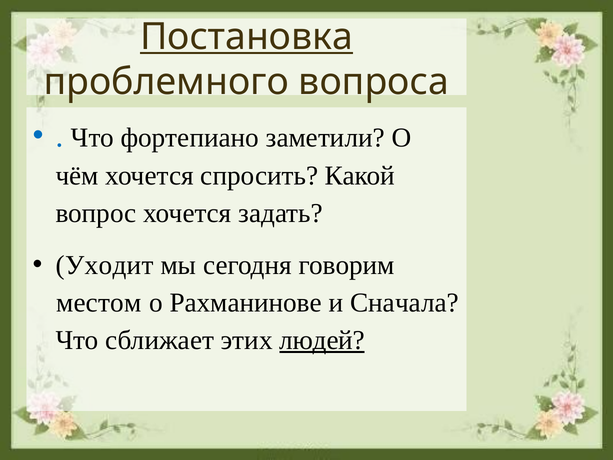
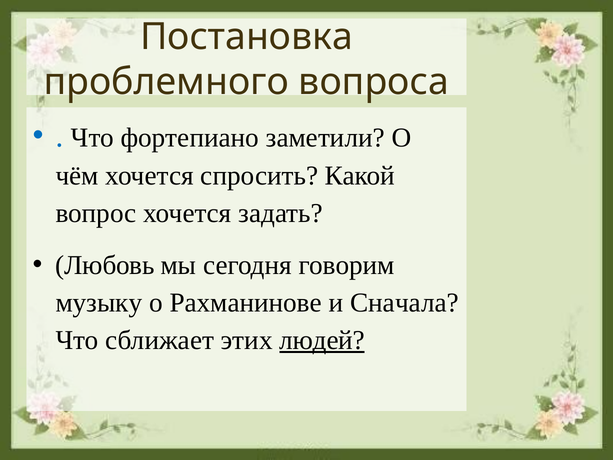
Постановка underline: present -> none (246, 37)
Уходит: Уходит -> Любовь (105, 265)
местом: местом -> музыку (99, 303)
